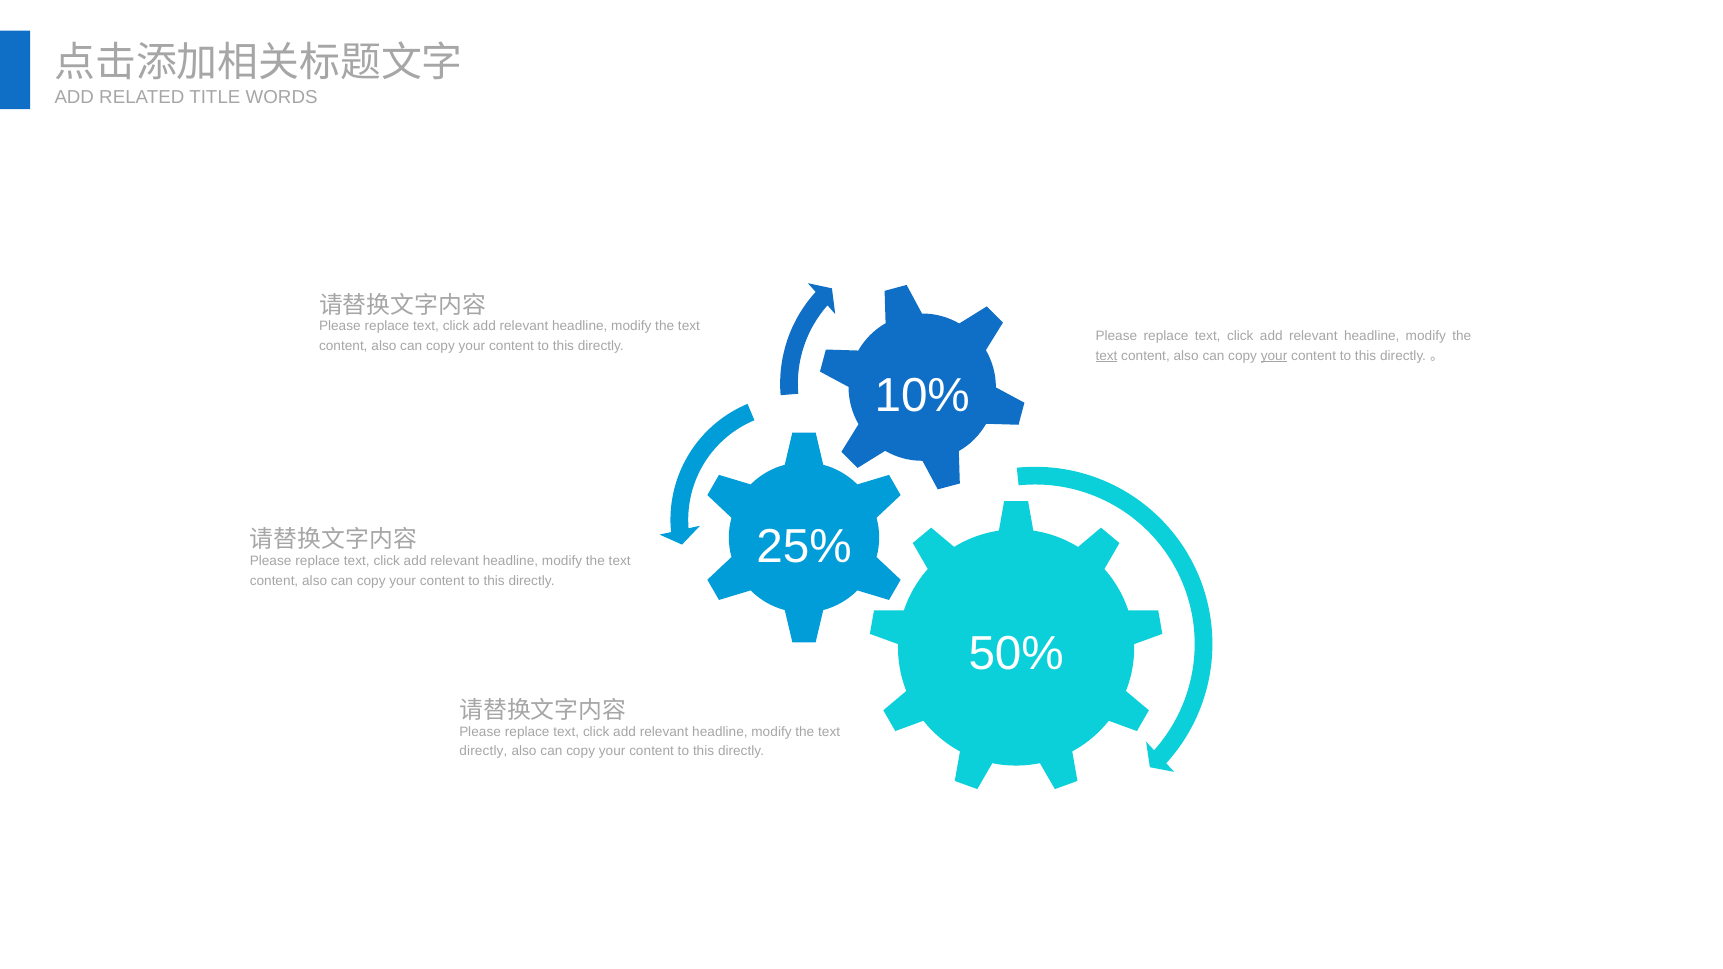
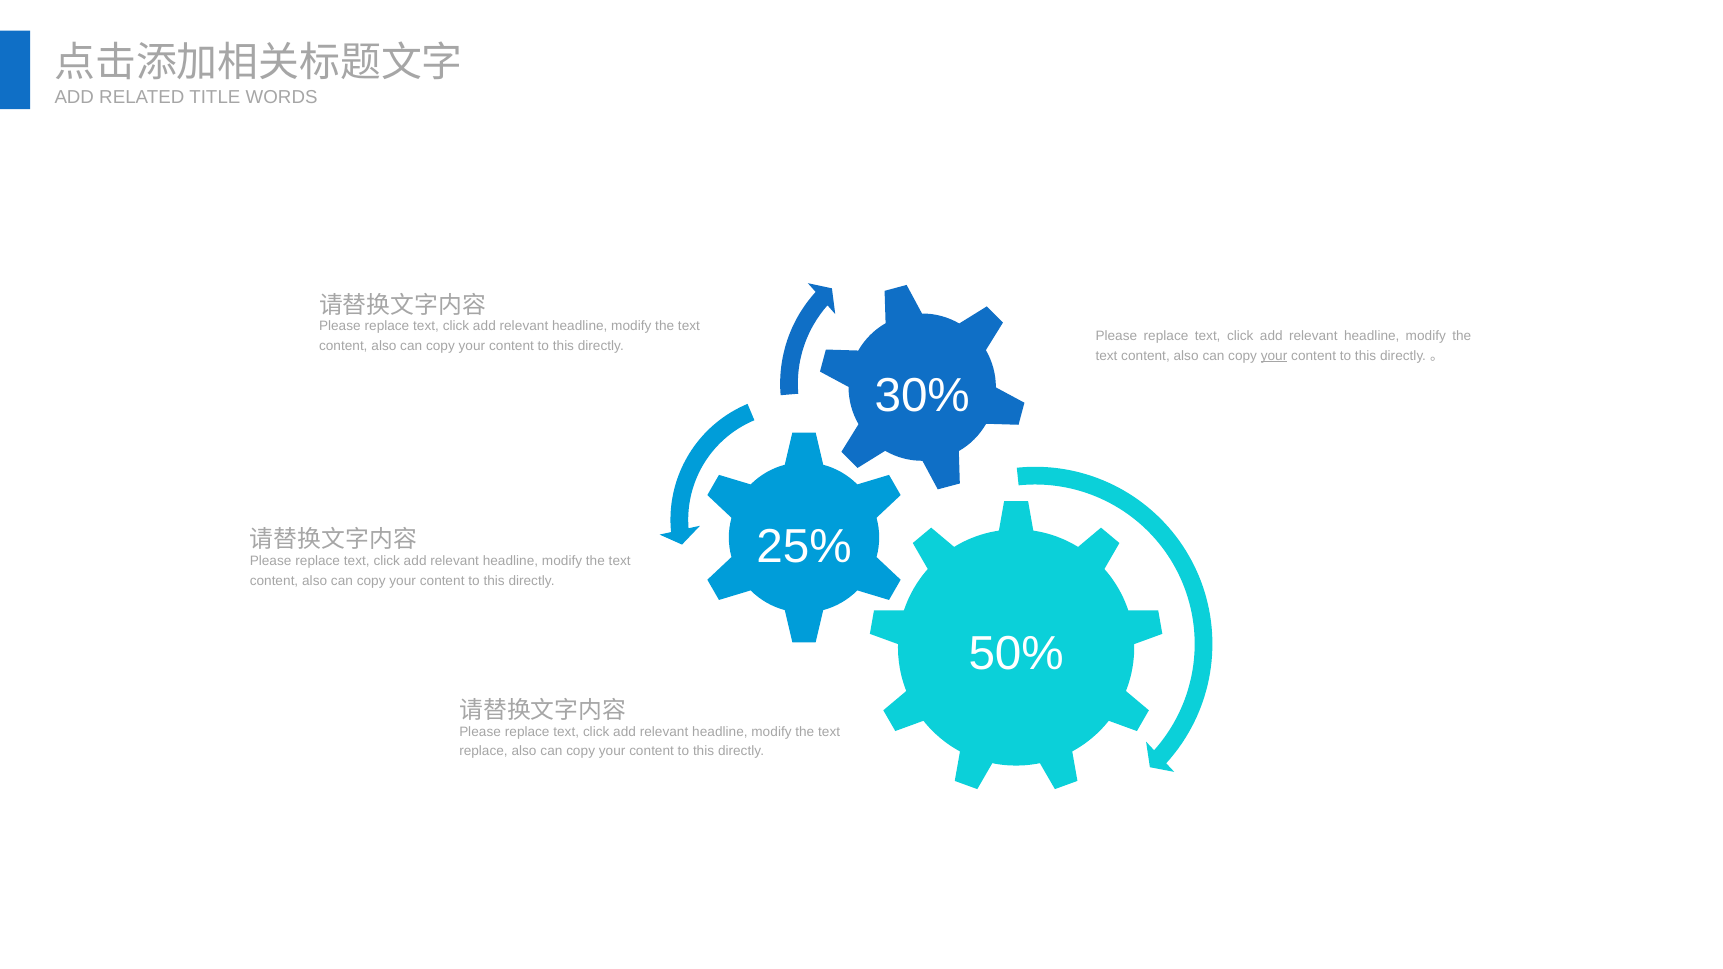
text underline: present -> none (1107, 356)
10%: 10% -> 30% (922, 396)
directly: directly -> replace (483, 751)
